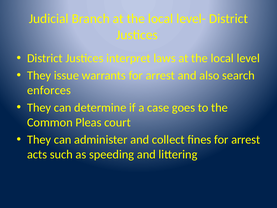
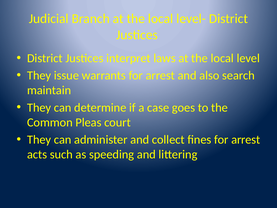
enforces: enforces -> maintain (49, 90)
